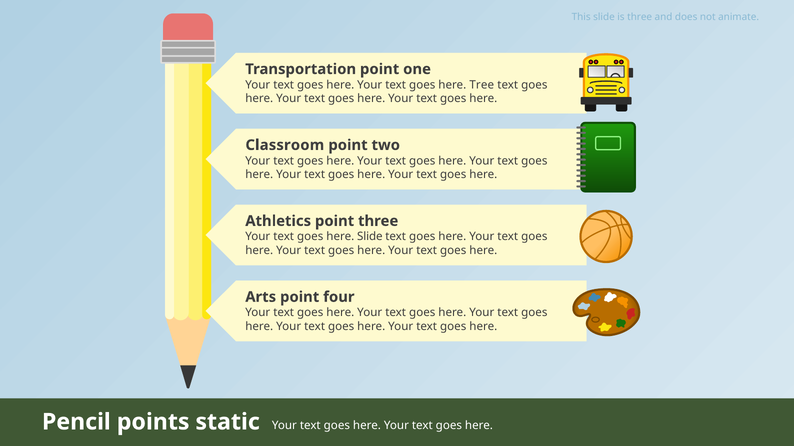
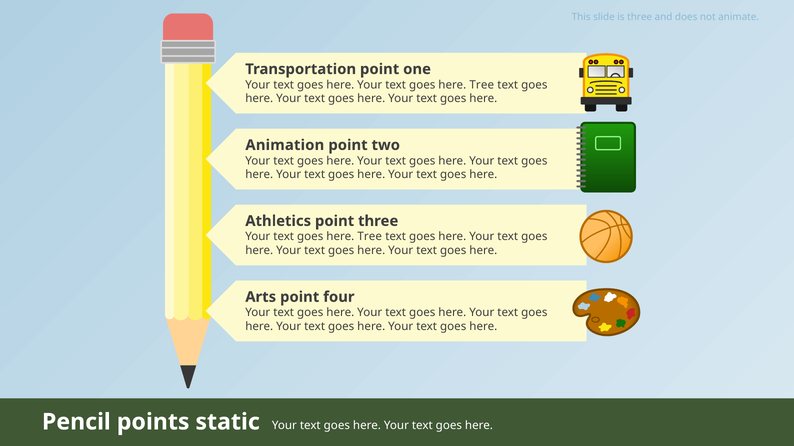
Classroom: Classroom -> Animation (285, 145)
Slide: Slide -> Tree (370, 237)
